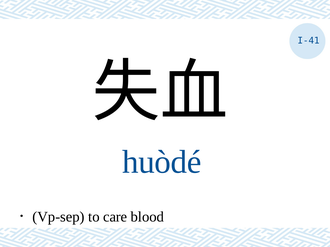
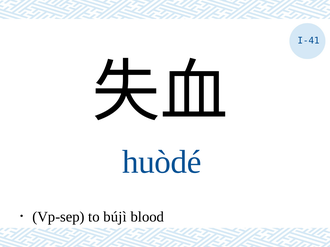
care: care -> bújì (115, 217)
